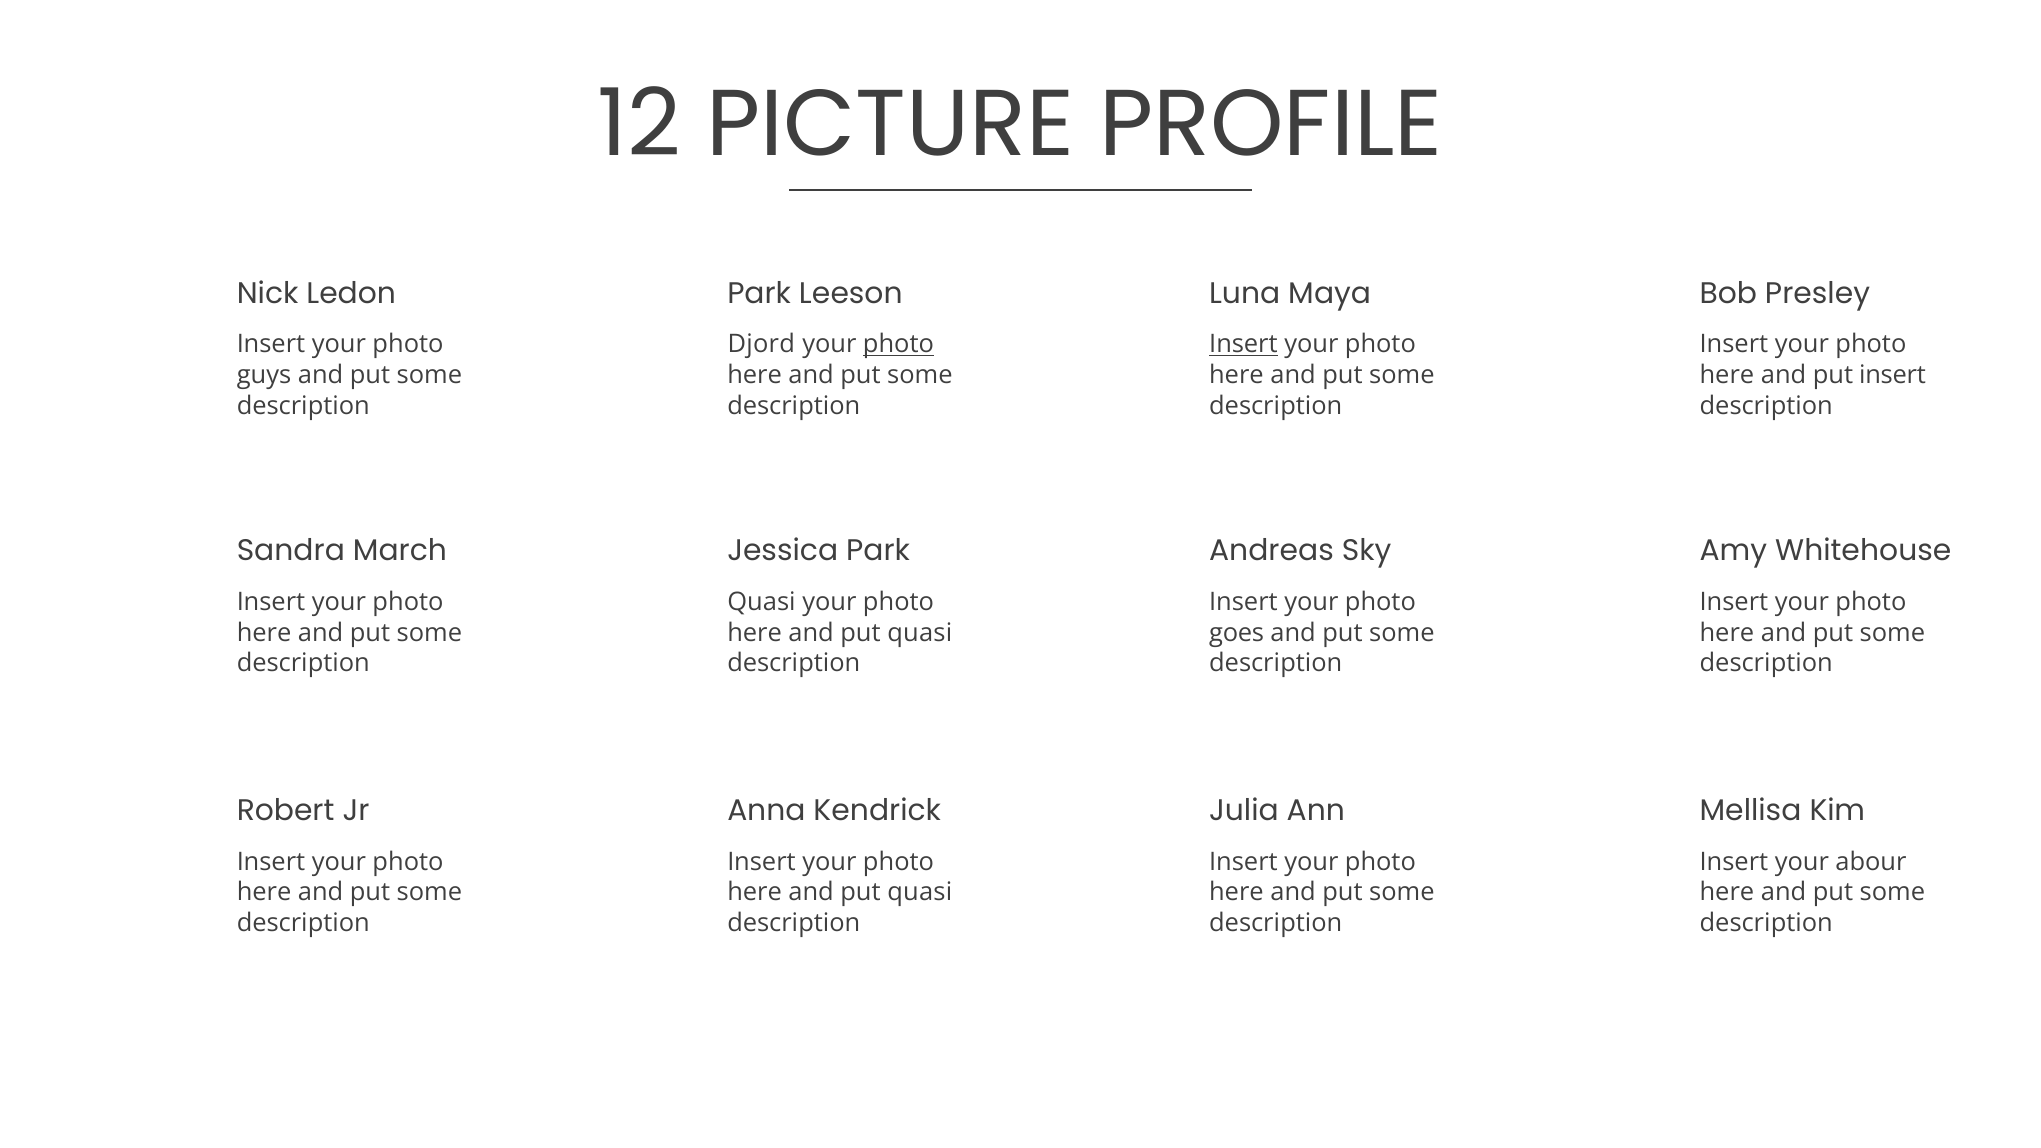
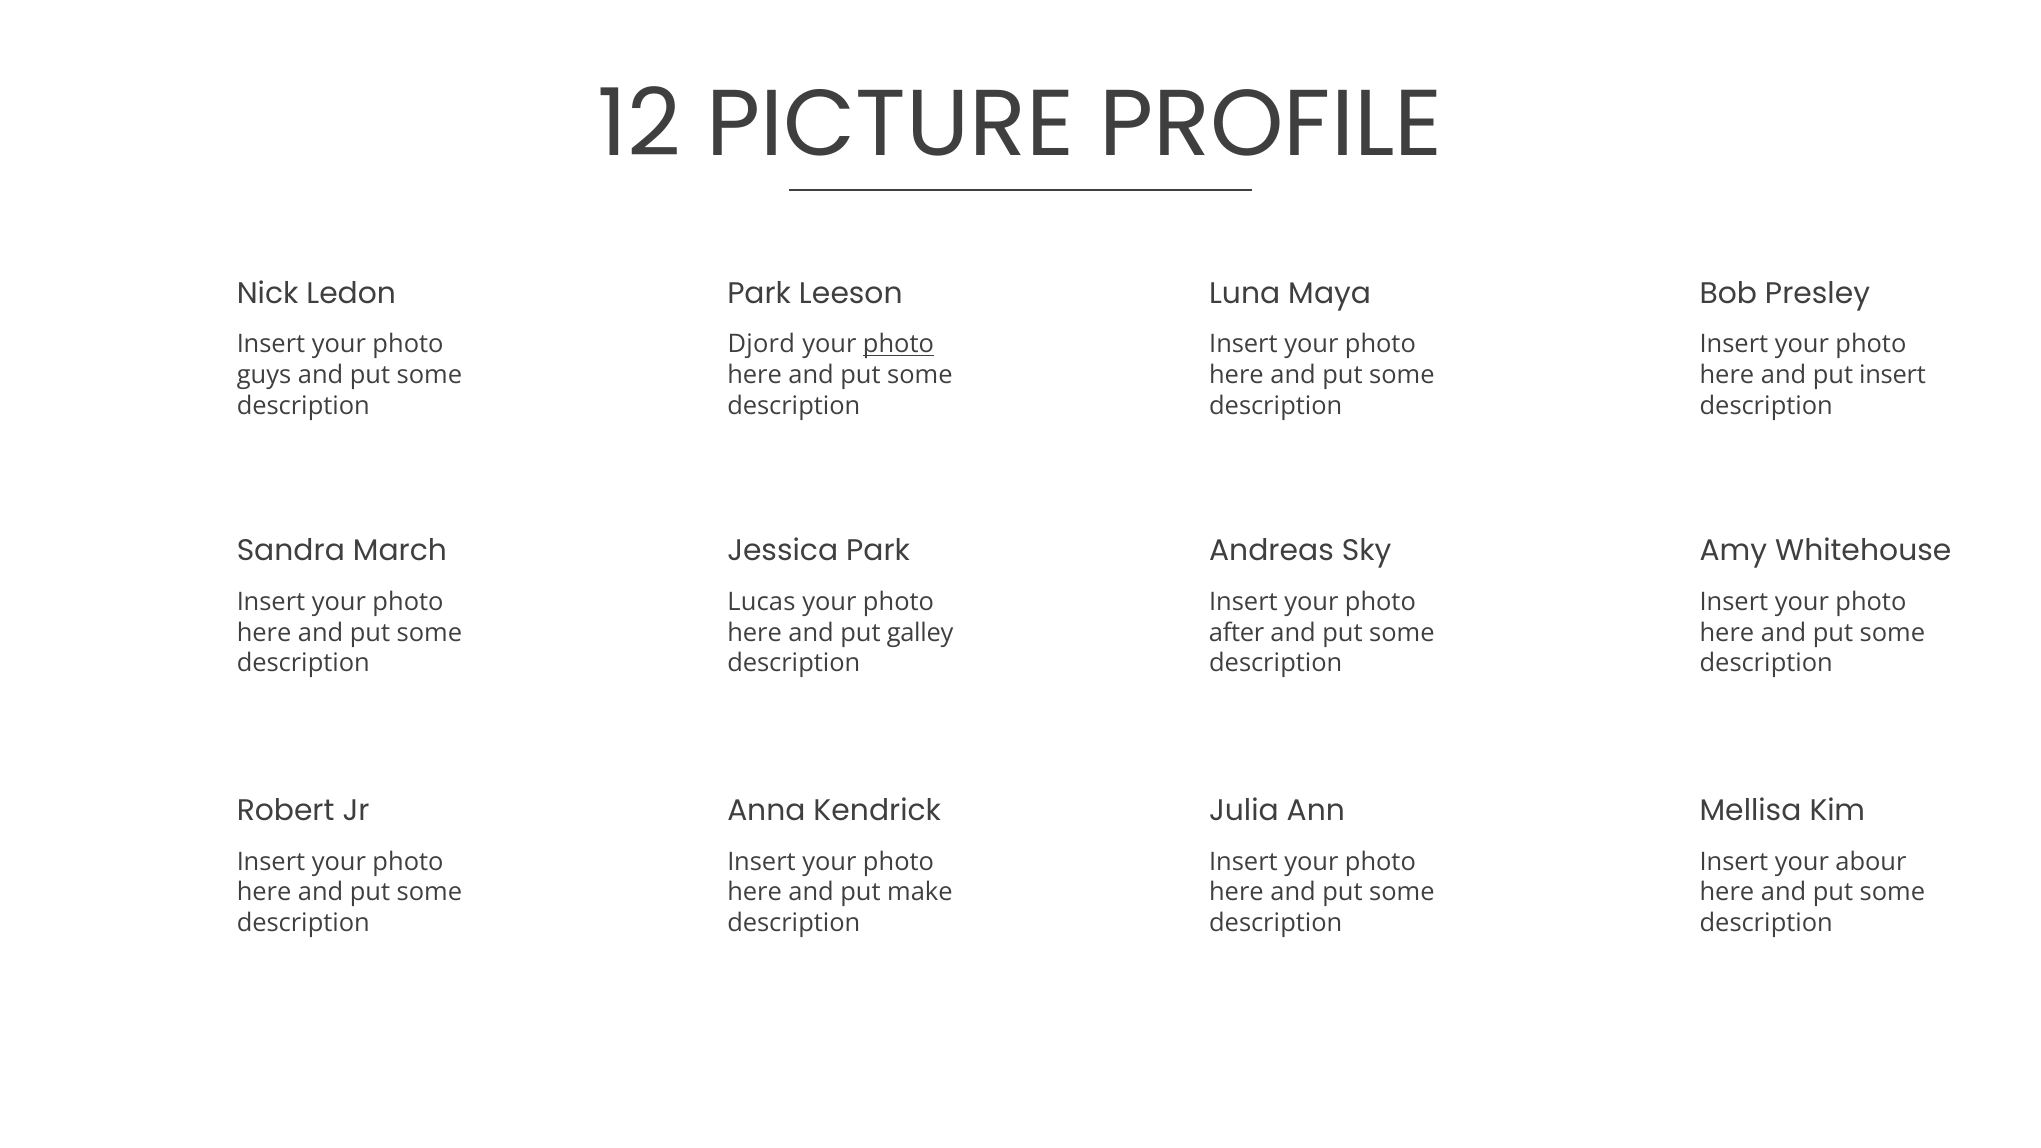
Insert underline: present -> none (1243, 345)
Quasi: Quasi -> Lucas (761, 602)
quasi: quasi -> galley (920, 633)
goes: goes -> after (1237, 633)
quasi: quasi -> make (920, 892)
